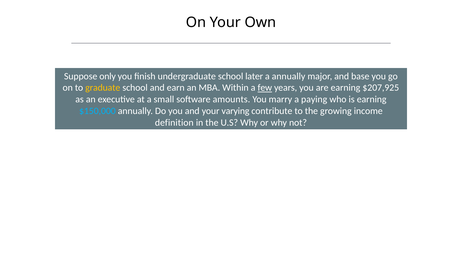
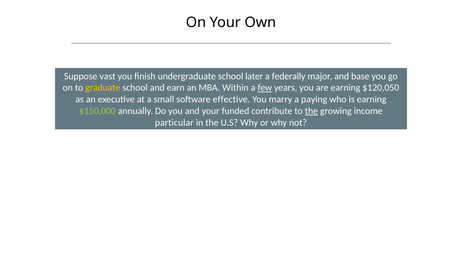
only: only -> vast (108, 76)
a annually: annually -> federally (289, 76)
$207,925: $207,925 -> $120,050 (381, 88)
amounts: amounts -> effective (231, 99)
$150,000 colour: light blue -> light green (97, 111)
varying: varying -> funded (235, 111)
the underline: none -> present (311, 111)
definition: definition -> particular (174, 122)
